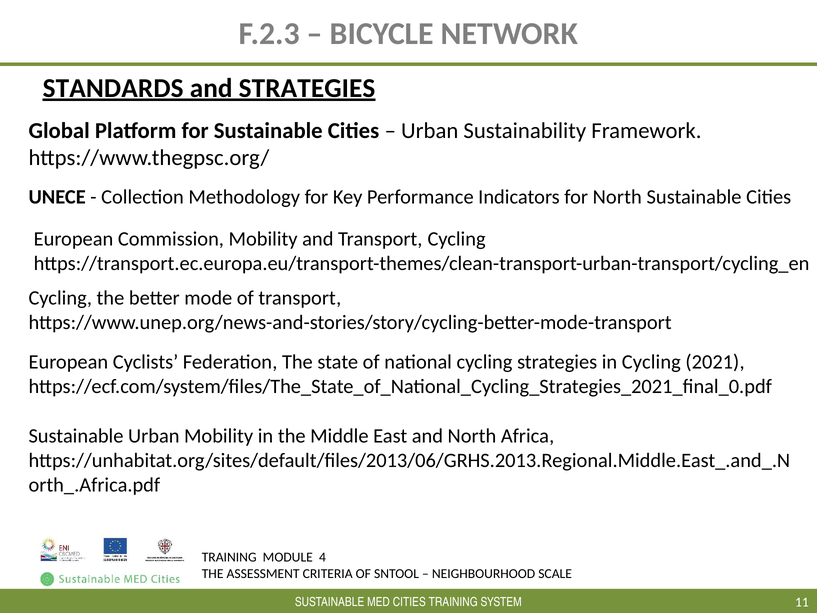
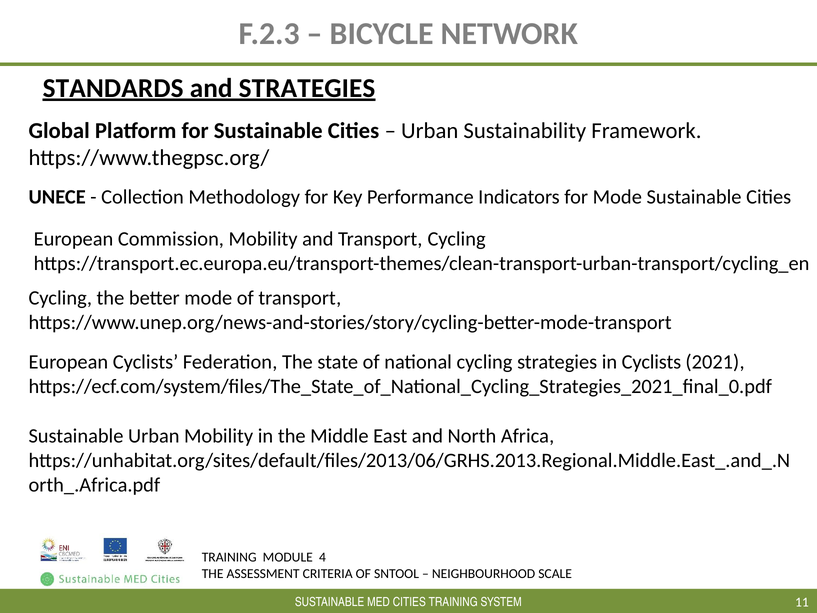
for North: North -> Mode (617, 197)
in Cycling: Cycling -> Cyclists (651, 362)
